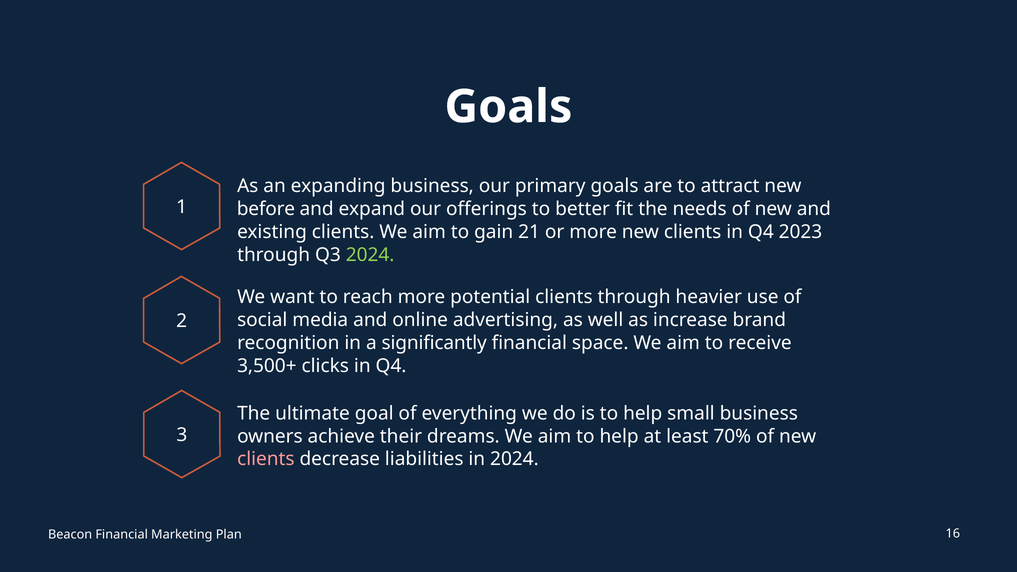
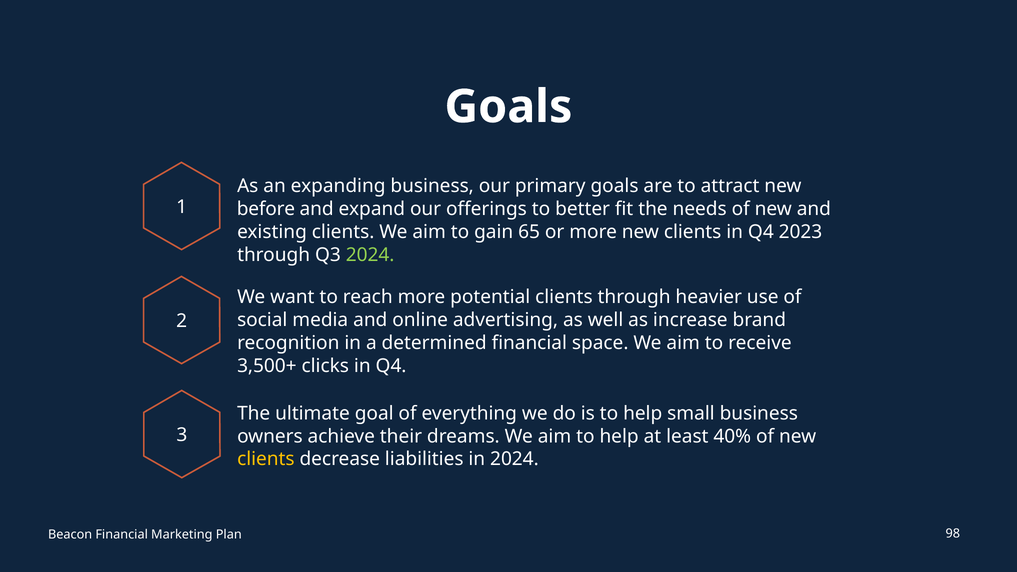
21: 21 -> 65 (529, 232)
significantly: significantly -> determined (434, 343)
70%: 70% -> 40% (732, 436)
clients colour: pink -> yellow (266, 459)
16: 16 -> 98 (953, 534)
